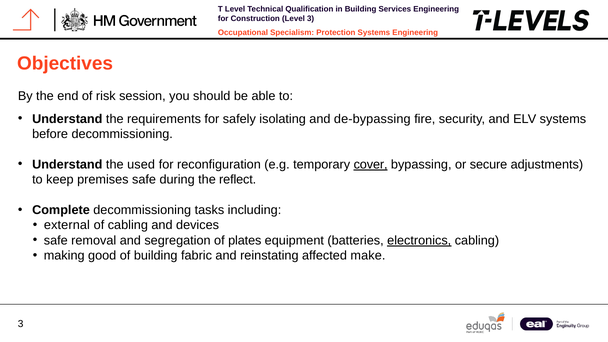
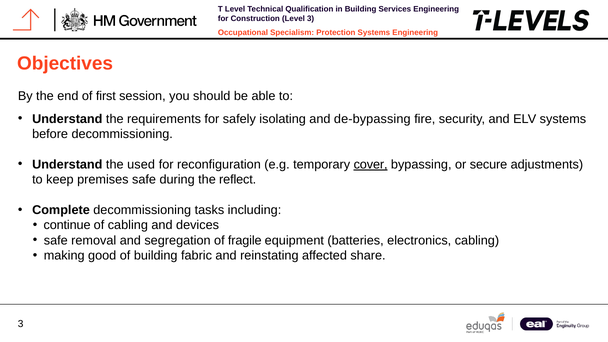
risk: risk -> first (106, 96)
external: external -> continue (67, 225)
plates: plates -> fragile (245, 240)
electronics underline: present -> none (419, 240)
make: make -> share (368, 256)
